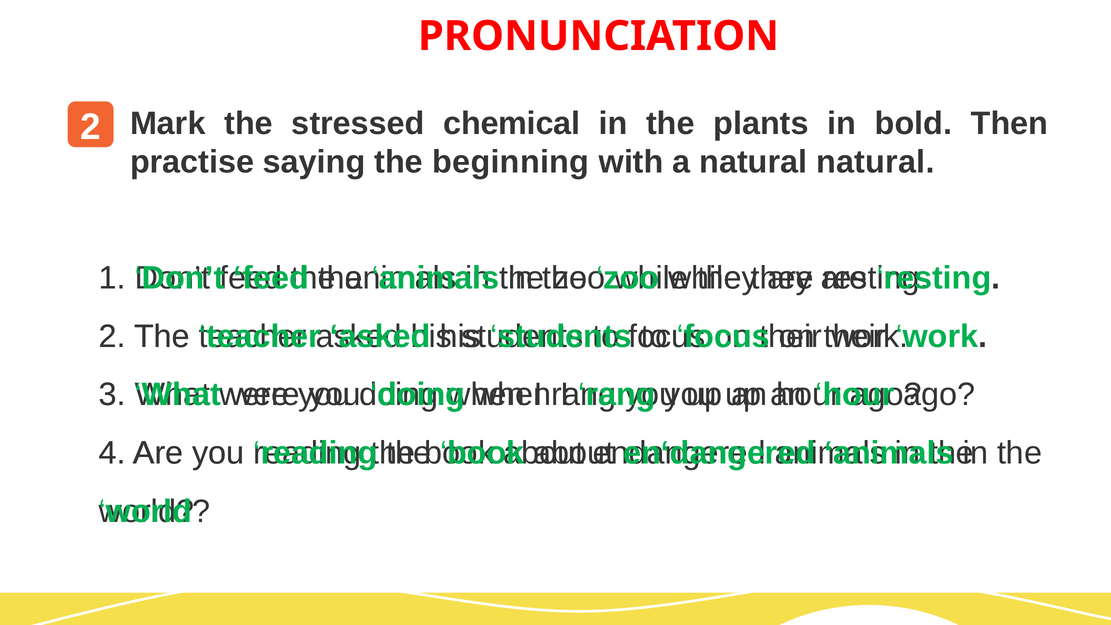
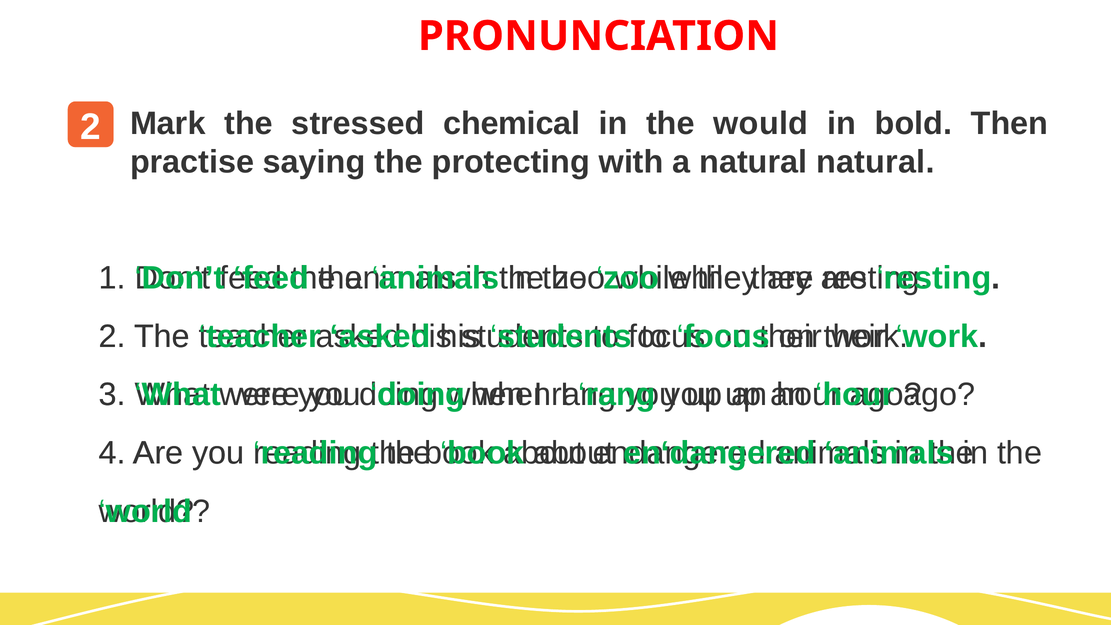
plants: plants -> would (761, 123)
beginning: beginning -> protecting (511, 162)
